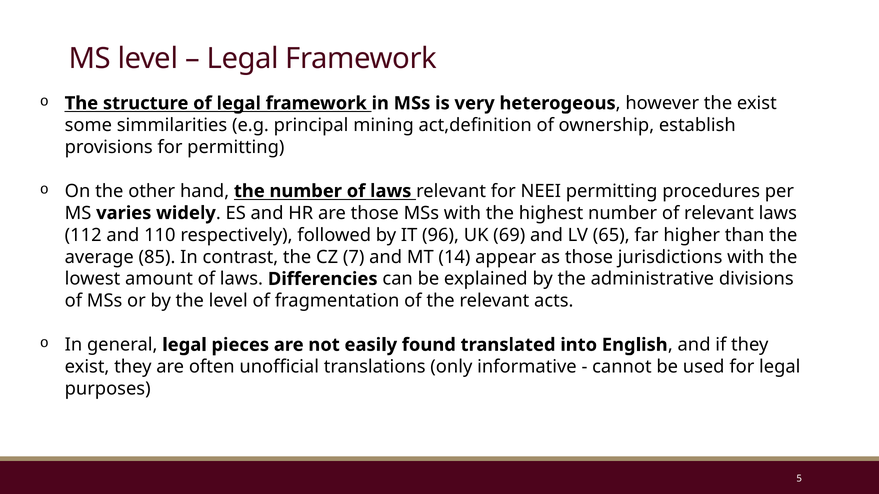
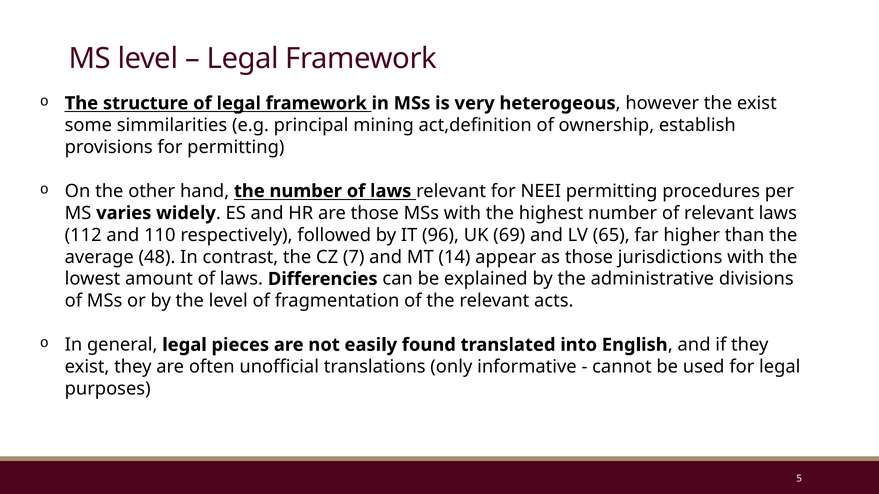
85: 85 -> 48 (157, 257)
